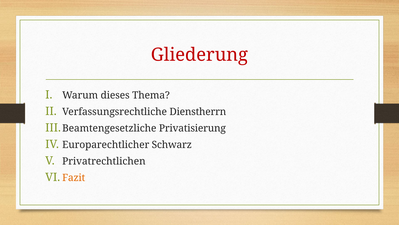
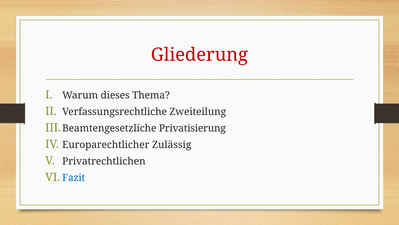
Dienstherrn: Dienstherrn -> Zweiteilung (198, 112)
Schwarz: Schwarz -> Zulässig (172, 144)
Fazit colour: orange -> blue (74, 177)
